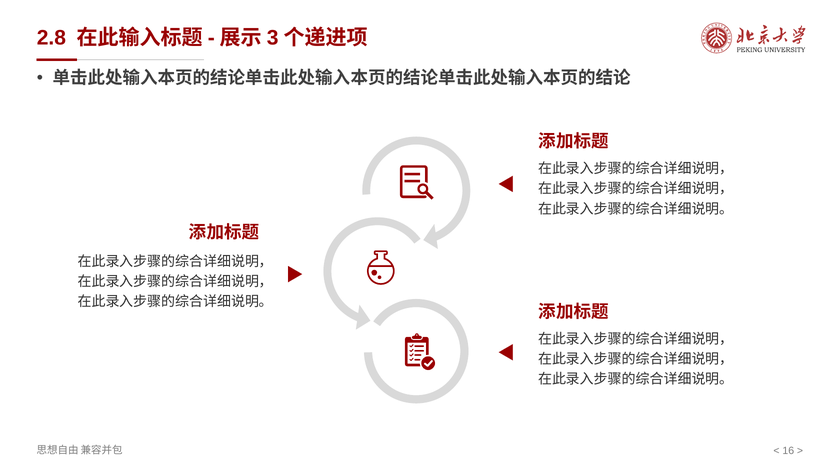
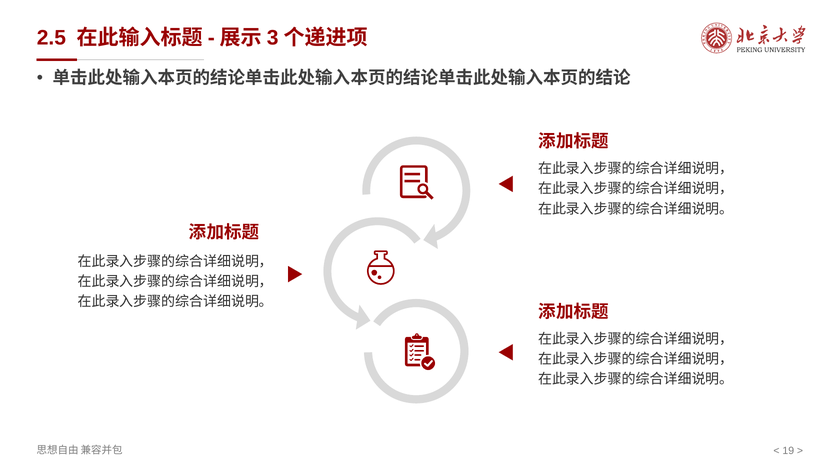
2.8: 2.8 -> 2.5 (51, 38)
16: 16 -> 19 (788, 451)
